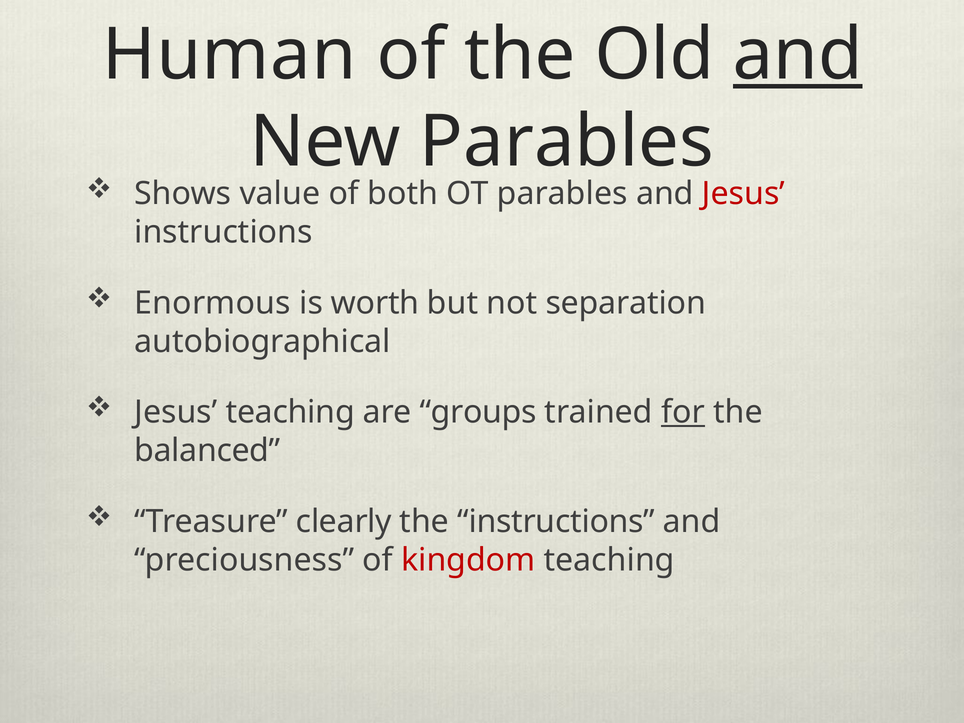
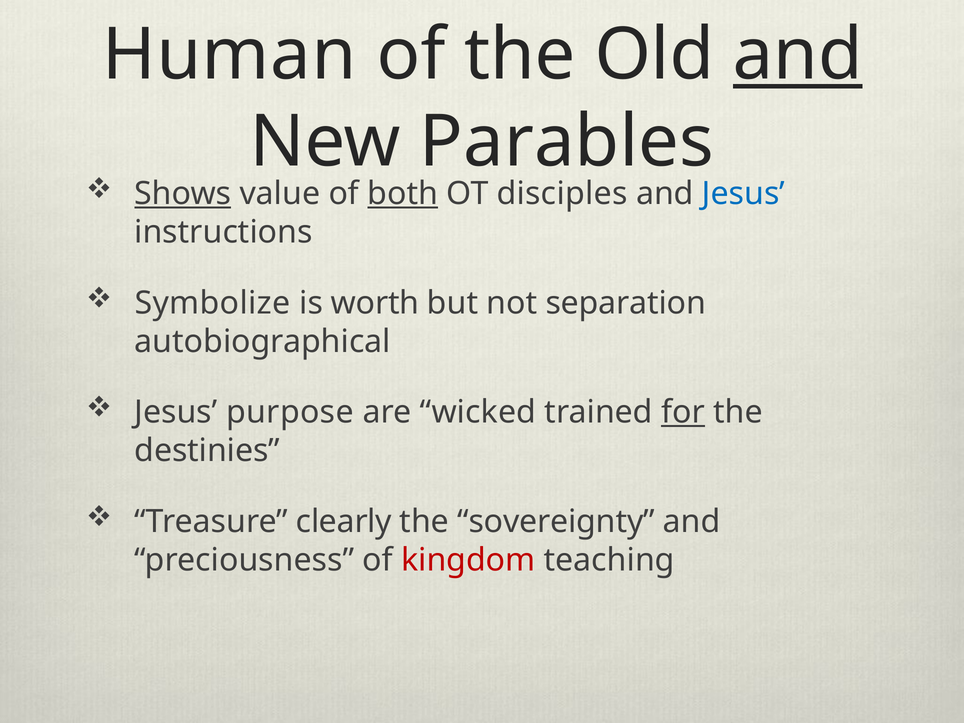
Shows underline: none -> present (183, 194)
both underline: none -> present (403, 194)
OT parables: parables -> disciples (562, 194)
Jesus colour: red -> blue (743, 194)
Enormous: Enormous -> Symbolize (212, 303)
Jesus teaching: teaching -> purpose (290, 412)
groups: groups -> wicked (478, 412)
balanced: balanced -> destinies (207, 451)
the instructions: instructions -> sovereignty (556, 521)
